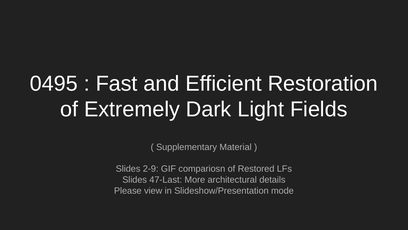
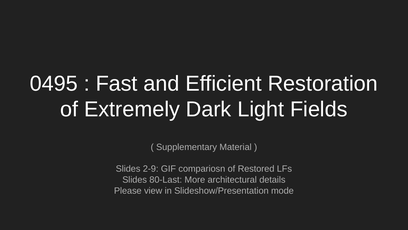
47-Last: 47-Last -> 80-Last (166, 179)
